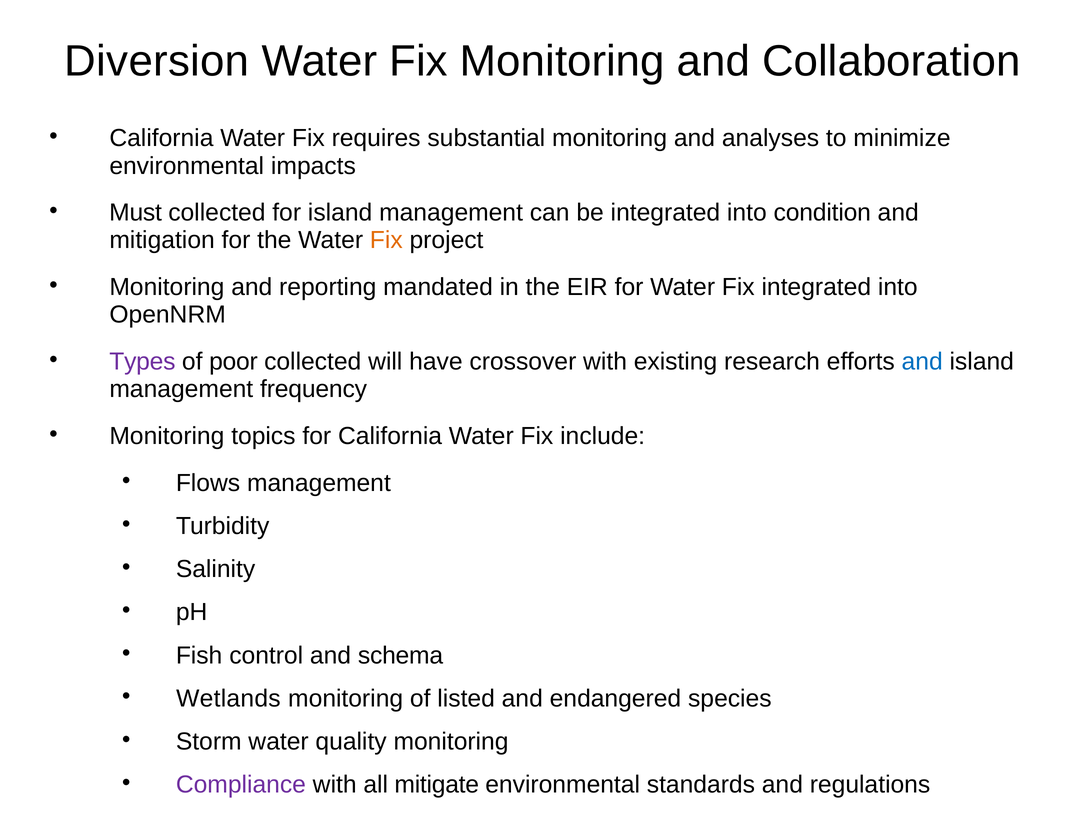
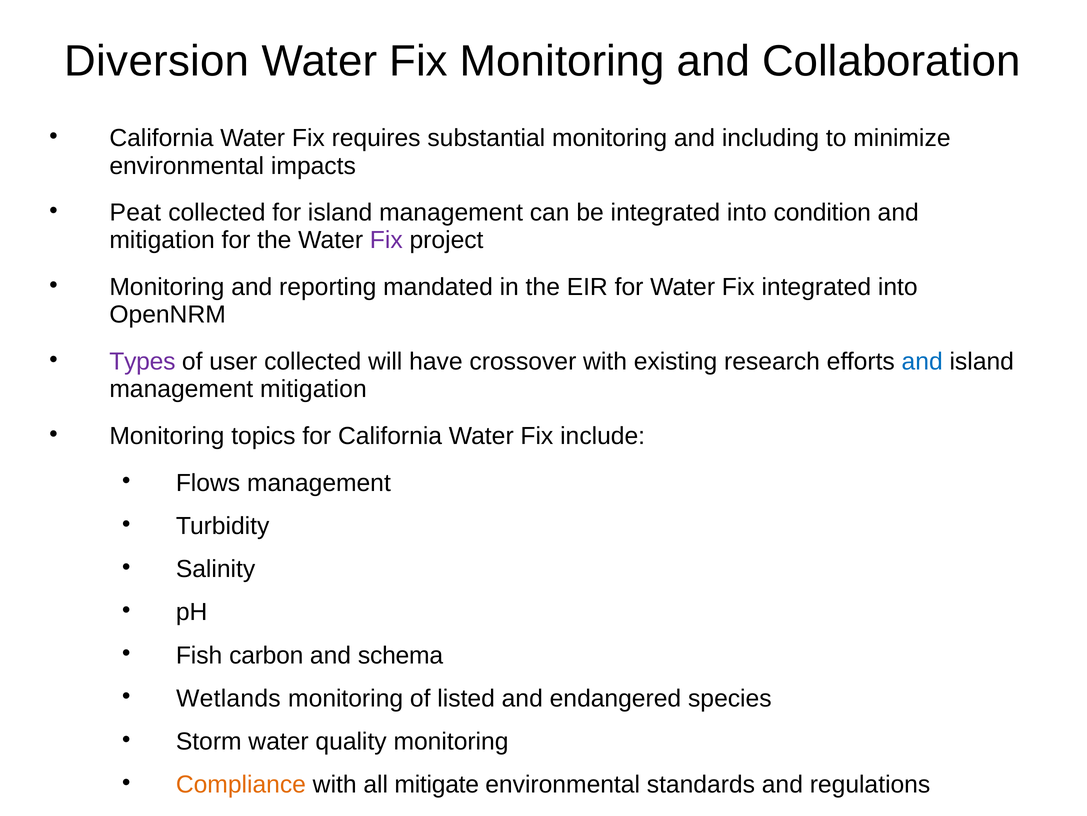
analyses: analyses -> including (771, 138)
Must: Must -> Peat (135, 213)
Fix colour: orange -> purple (386, 240)
poor: poor -> user (233, 362)
management frequency: frequency -> mitigation (313, 389)
control: control -> carbon (266, 655)
Compliance colour: purple -> orange (241, 785)
